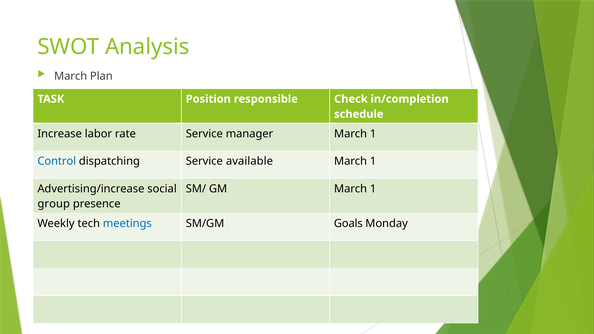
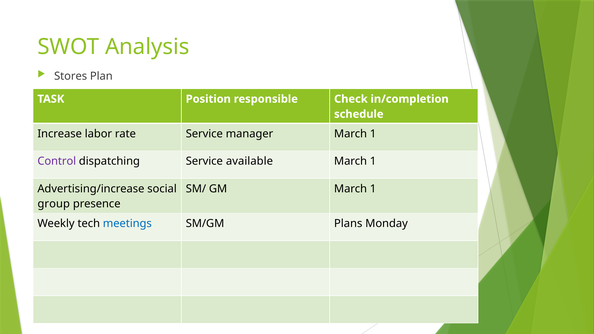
March: March -> Stores (71, 76)
Control colour: blue -> purple (57, 161)
Goals: Goals -> Plans (348, 224)
